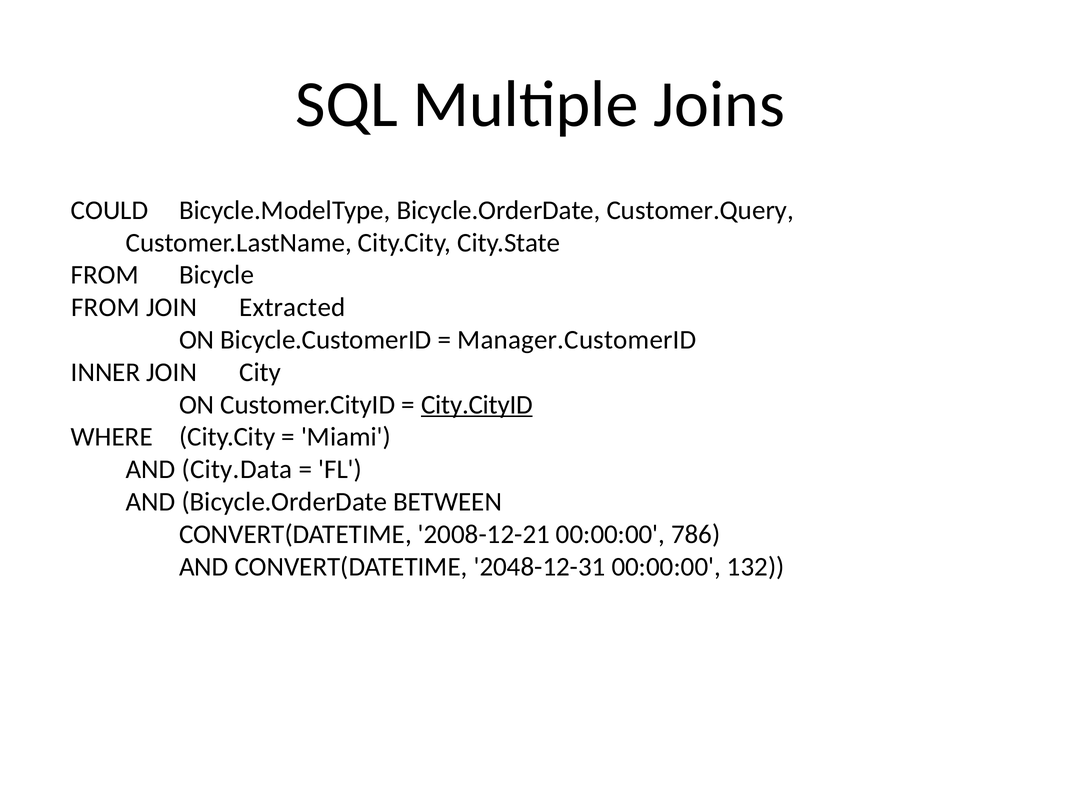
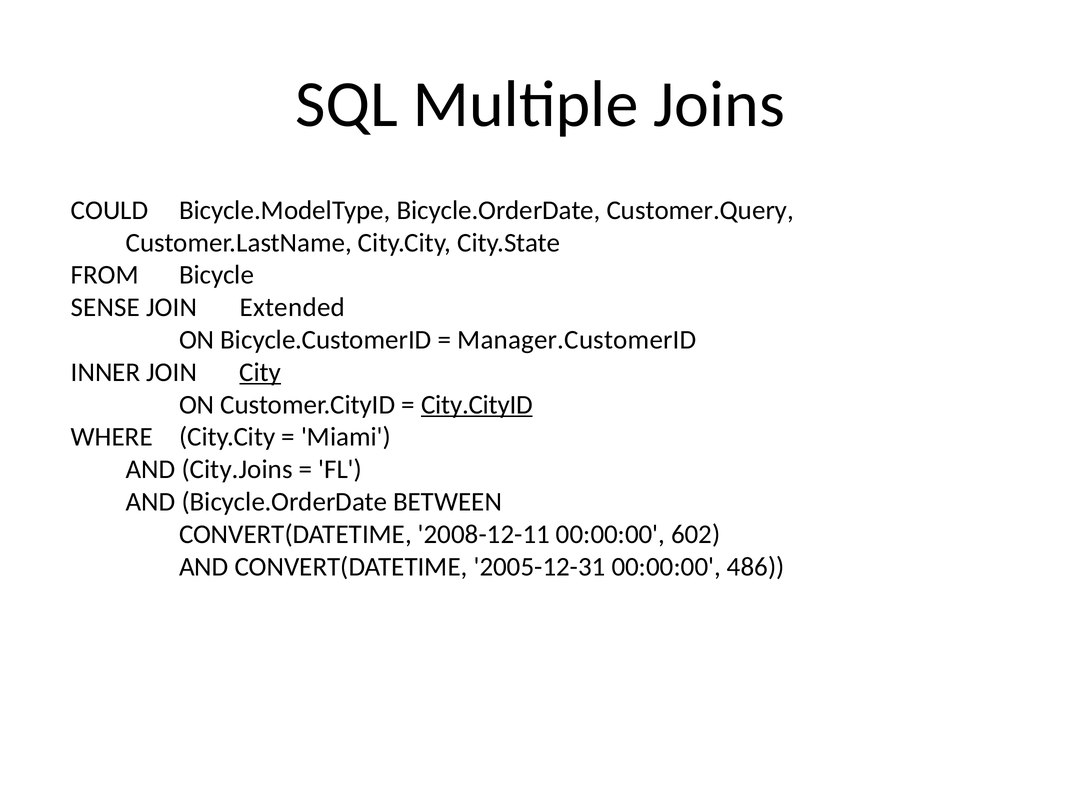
FROM: FROM -> SENSE (106, 308)
Extracted: Extracted -> Extended (292, 308)
City underline: none -> present (260, 373)
City.Data: City.Data -> City.Joins (237, 470)
2008-12-21: 2008-12-21 -> 2008-12-11 (484, 535)
786: 786 -> 602 (696, 535)
2048-12-31: 2048-12-31 -> 2005-12-31 (540, 567)
132: 132 -> 486 (756, 567)
